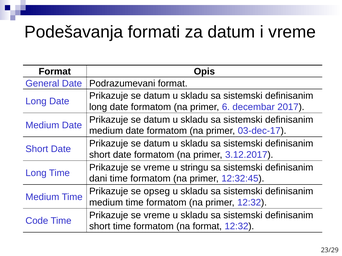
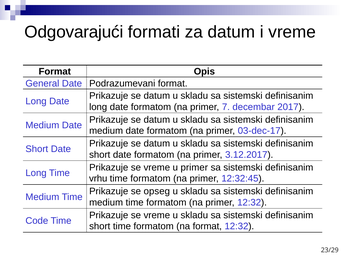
Podešavanja: Podešavanja -> Odgovarajući (74, 32)
6: 6 -> 7 (226, 107)
u stringu: stringu -> primer (194, 168)
dani: dani -> vrhu (98, 179)
